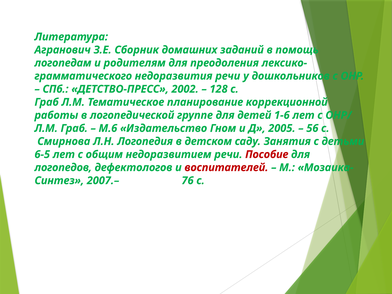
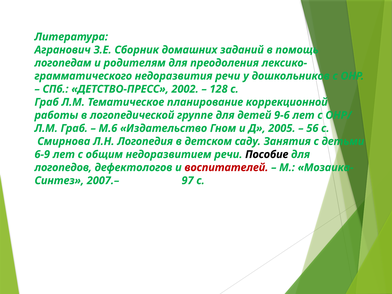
1-6: 1-6 -> 9-6 (282, 115)
6-5: 6-5 -> 6-9 (42, 154)
Пособие colour: red -> black (267, 154)
76: 76 -> 97 (188, 181)
